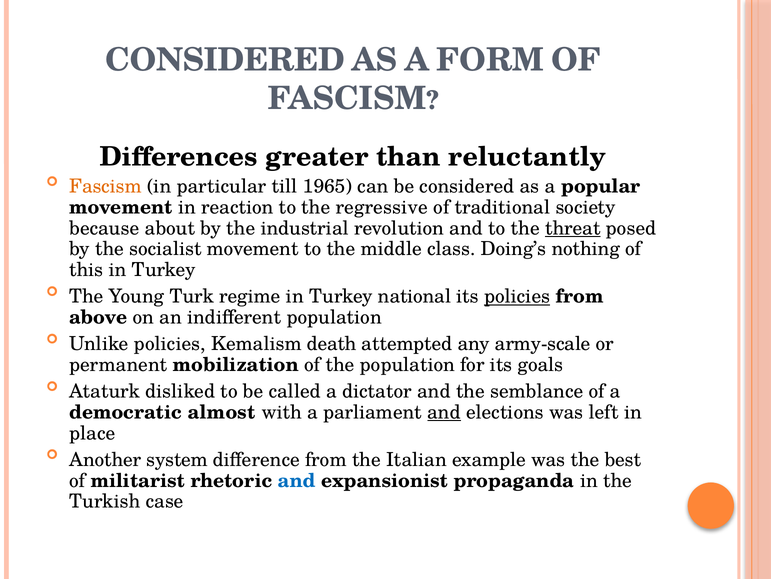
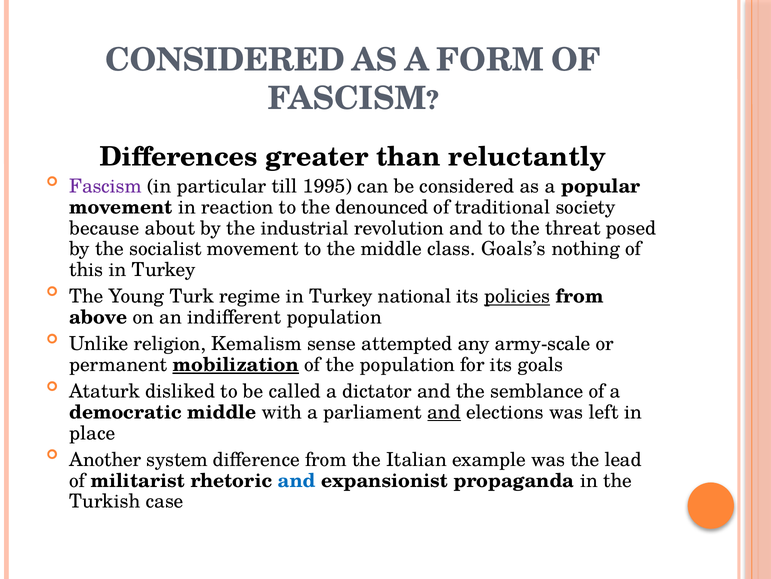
Fascism colour: orange -> purple (106, 186)
1965: 1965 -> 1995 (327, 186)
regressive: regressive -> denounced (382, 207)
threat underline: present -> none (573, 228)
Doing’s: Doing’s -> Goals’s (513, 249)
Unlike policies: policies -> religion (170, 344)
death: death -> sense (332, 344)
mobilization underline: none -> present (236, 364)
democratic almost: almost -> middle (222, 412)
best: best -> lead (623, 459)
